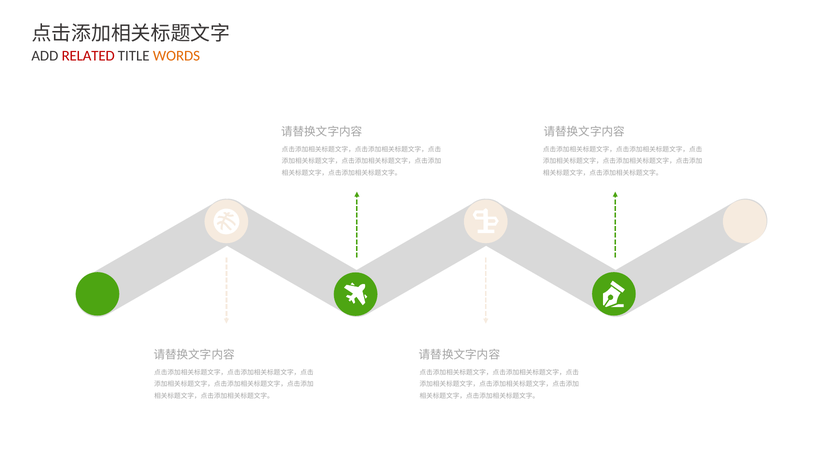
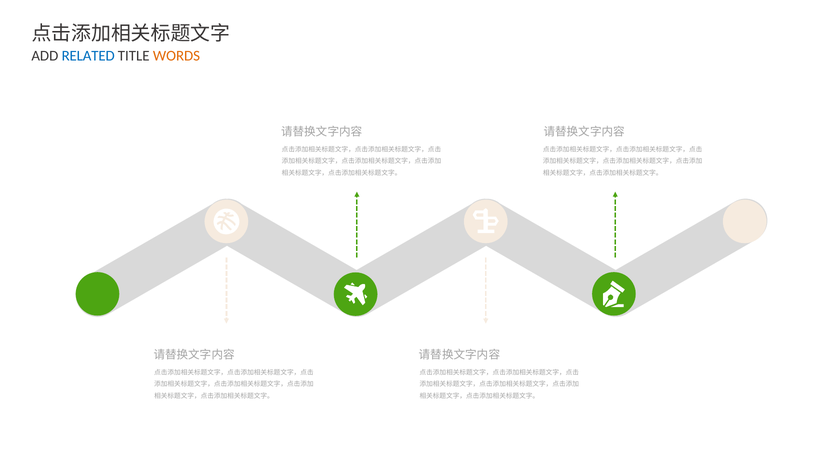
RELATED colour: red -> blue (88, 56)
